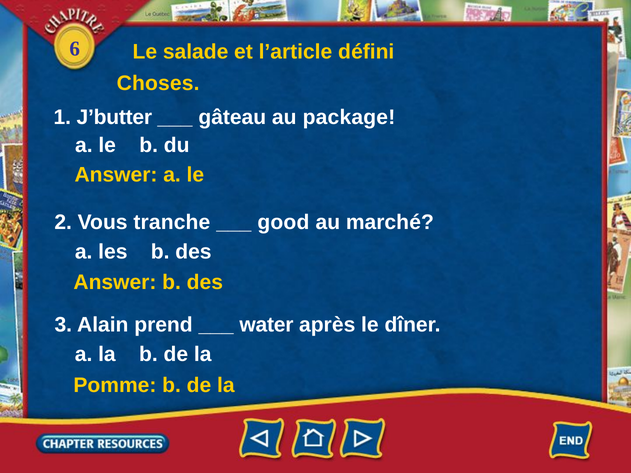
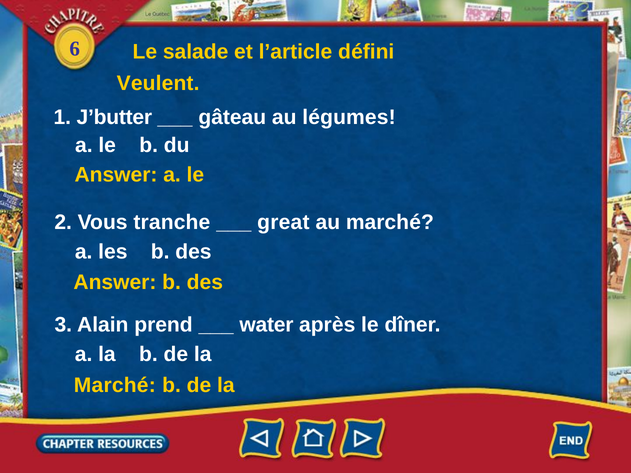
Choses: Choses -> Veulent (158, 84)
package: package -> légumes (349, 117)
good: good -> great (283, 222)
Pomme: Pomme -> Marché (115, 385)
